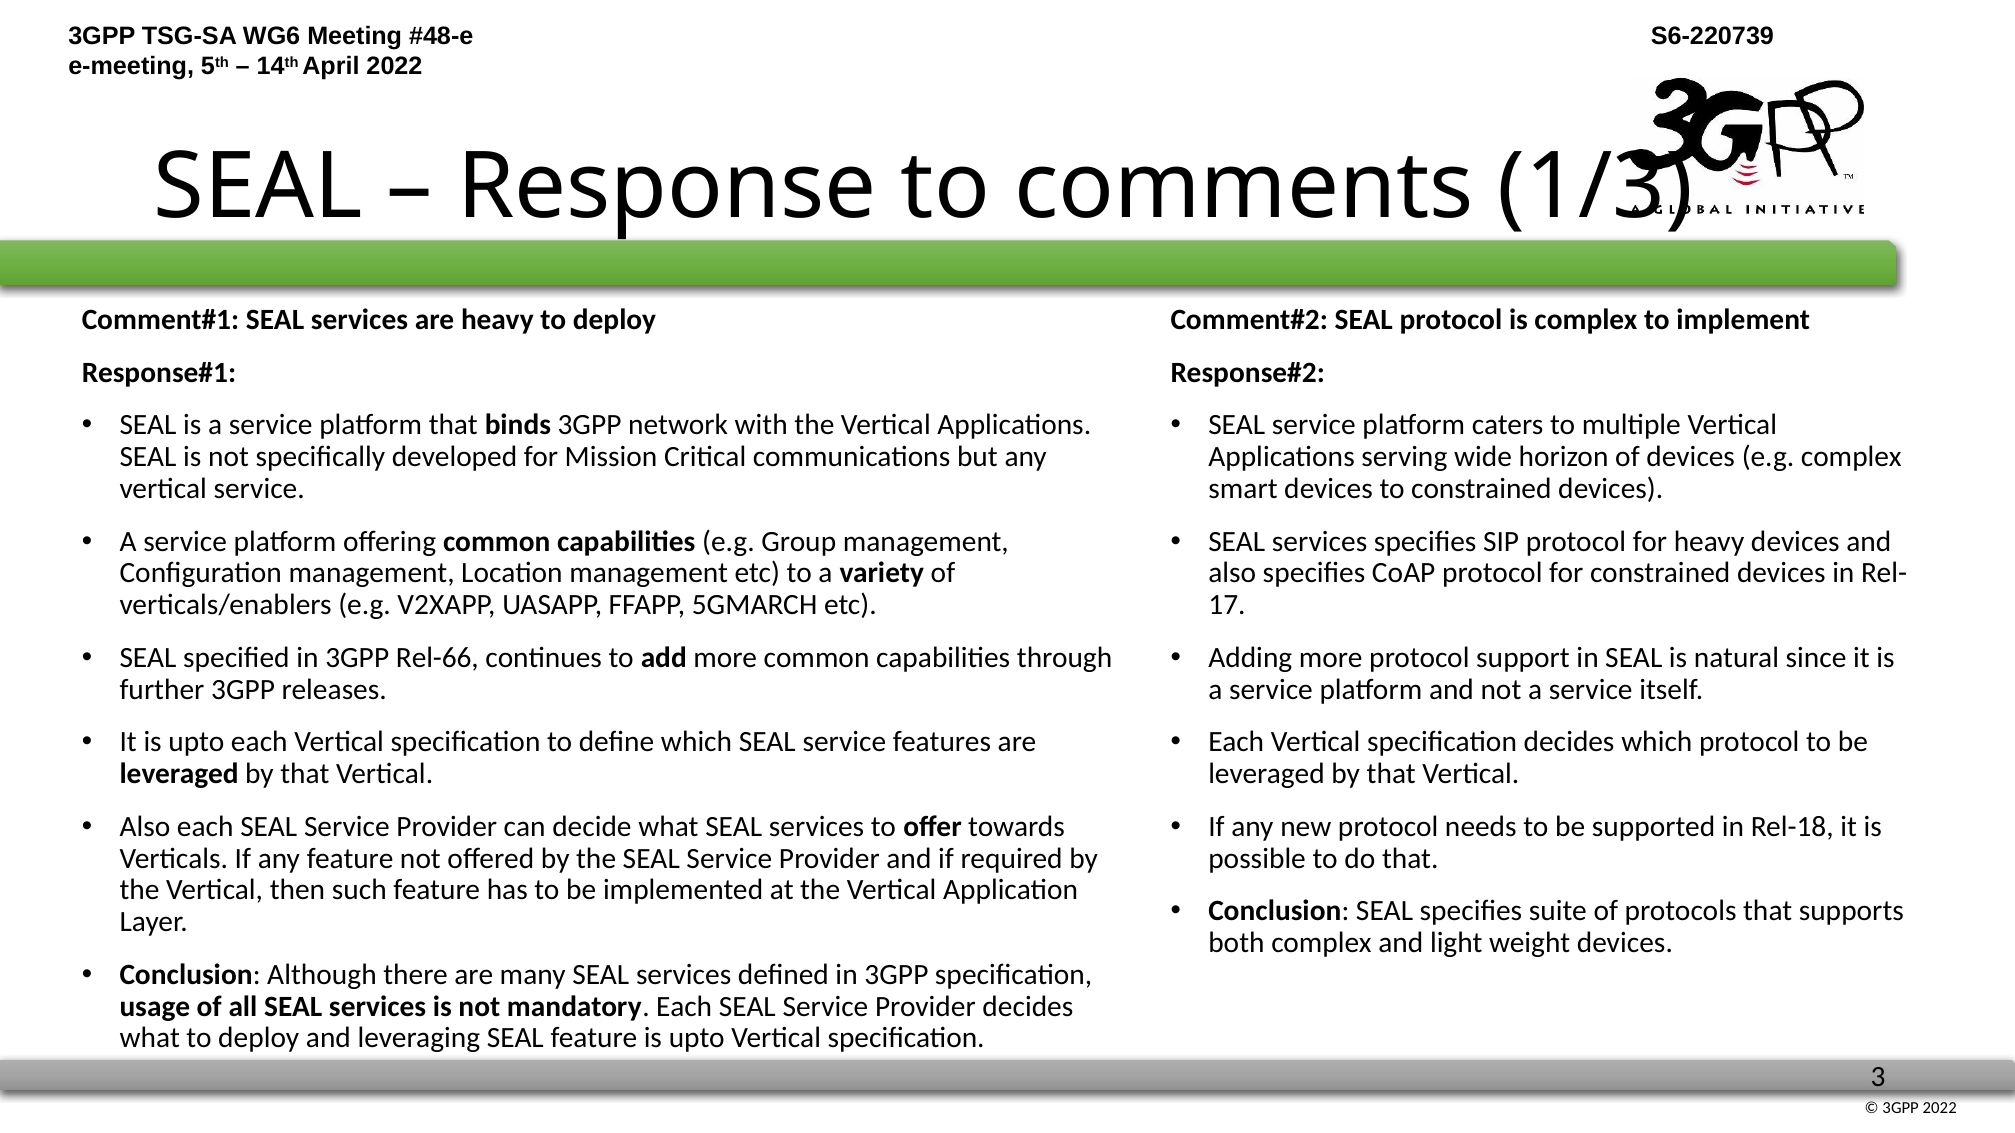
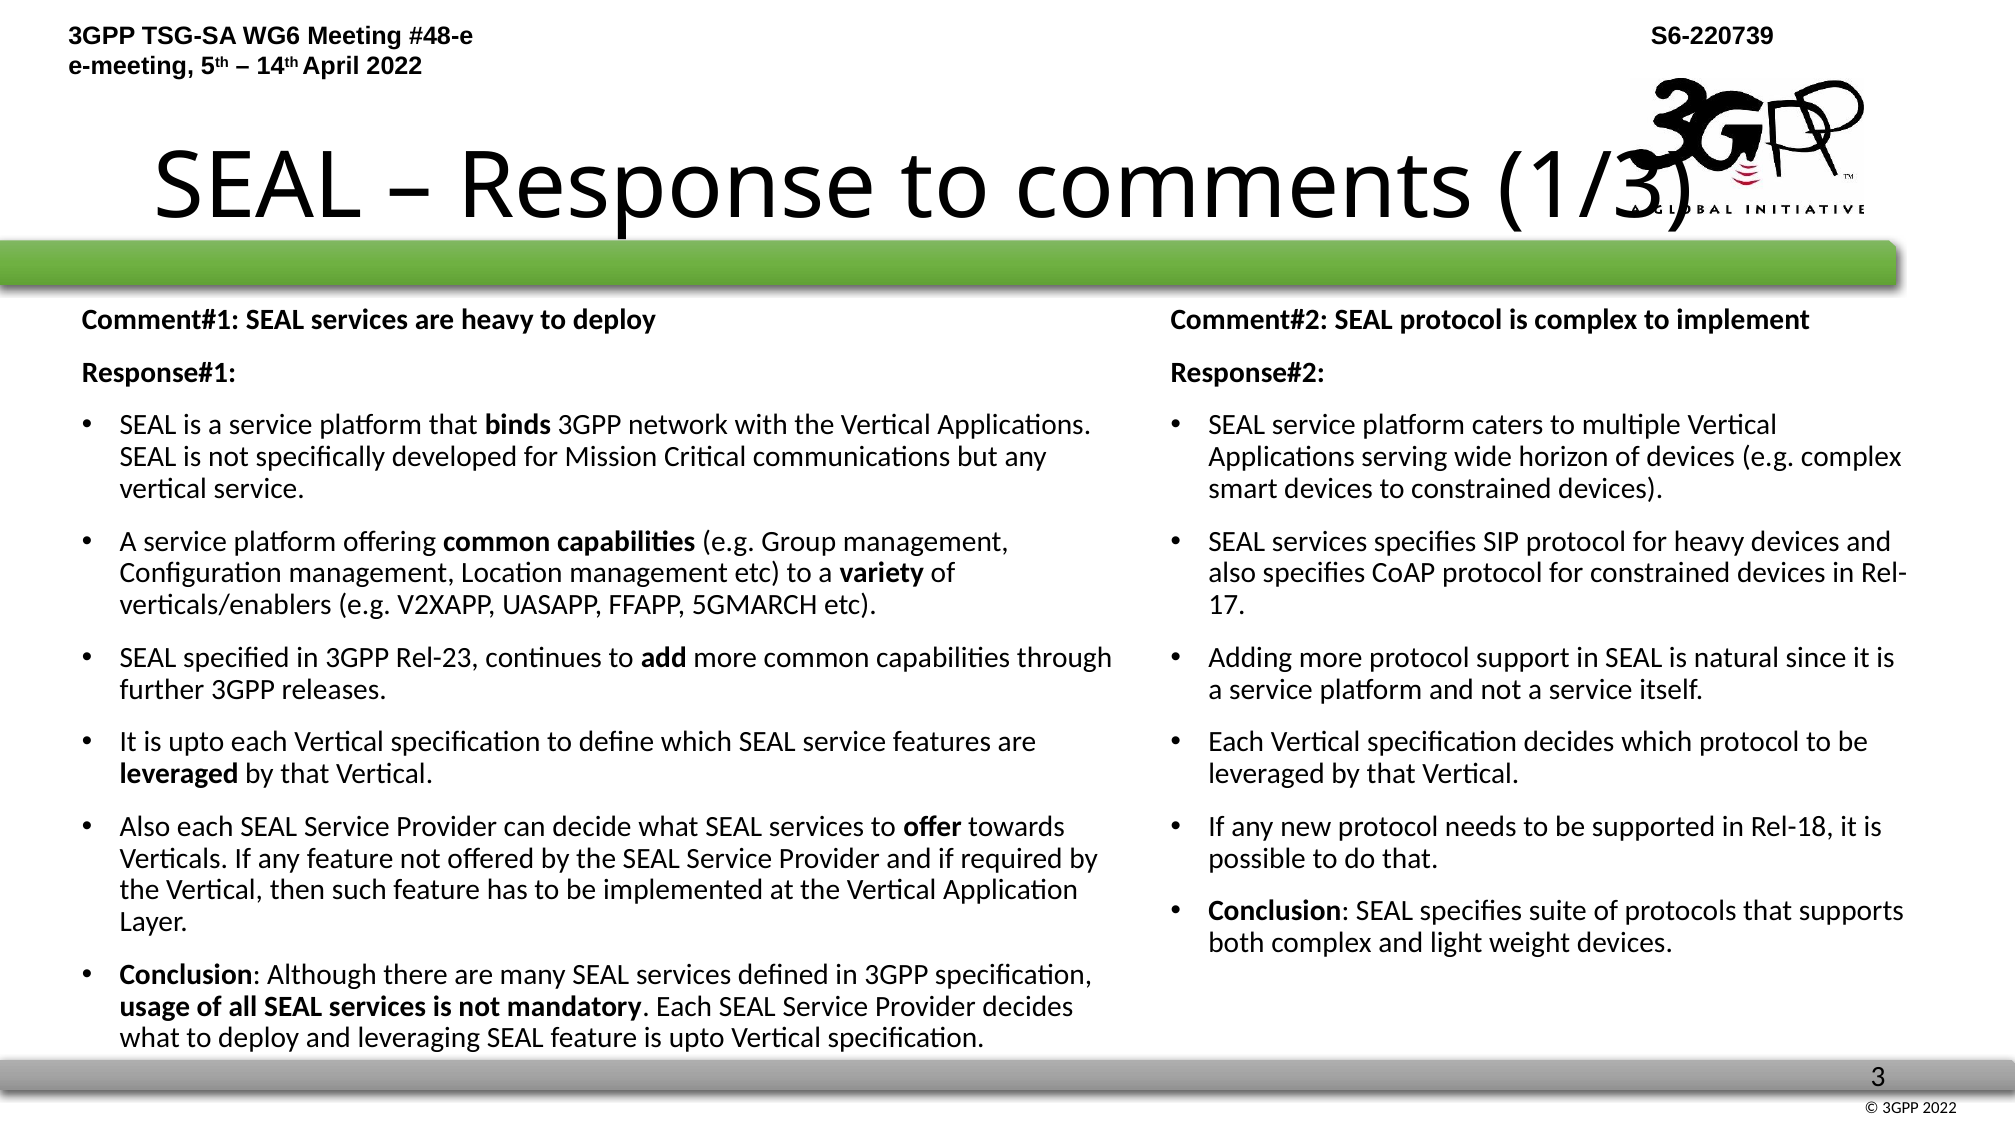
Rel-66: Rel-66 -> Rel-23 (437, 658)
